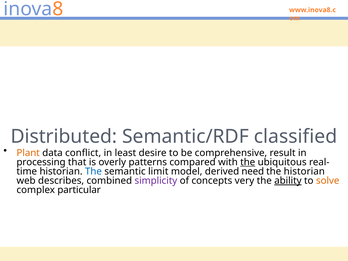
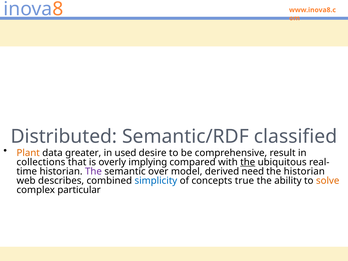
conflict: conflict -> greater (83, 153)
least: least -> used (125, 153)
processing: processing -> collections (41, 162)
patterns: patterns -> implying (148, 162)
The colour: blue -> purple (93, 171)
limit: limit -> over (158, 171)
simplicity colour: purple -> blue (156, 181)
very: very -> true (244, 181)
ability underline: present -> none (288, 181)
